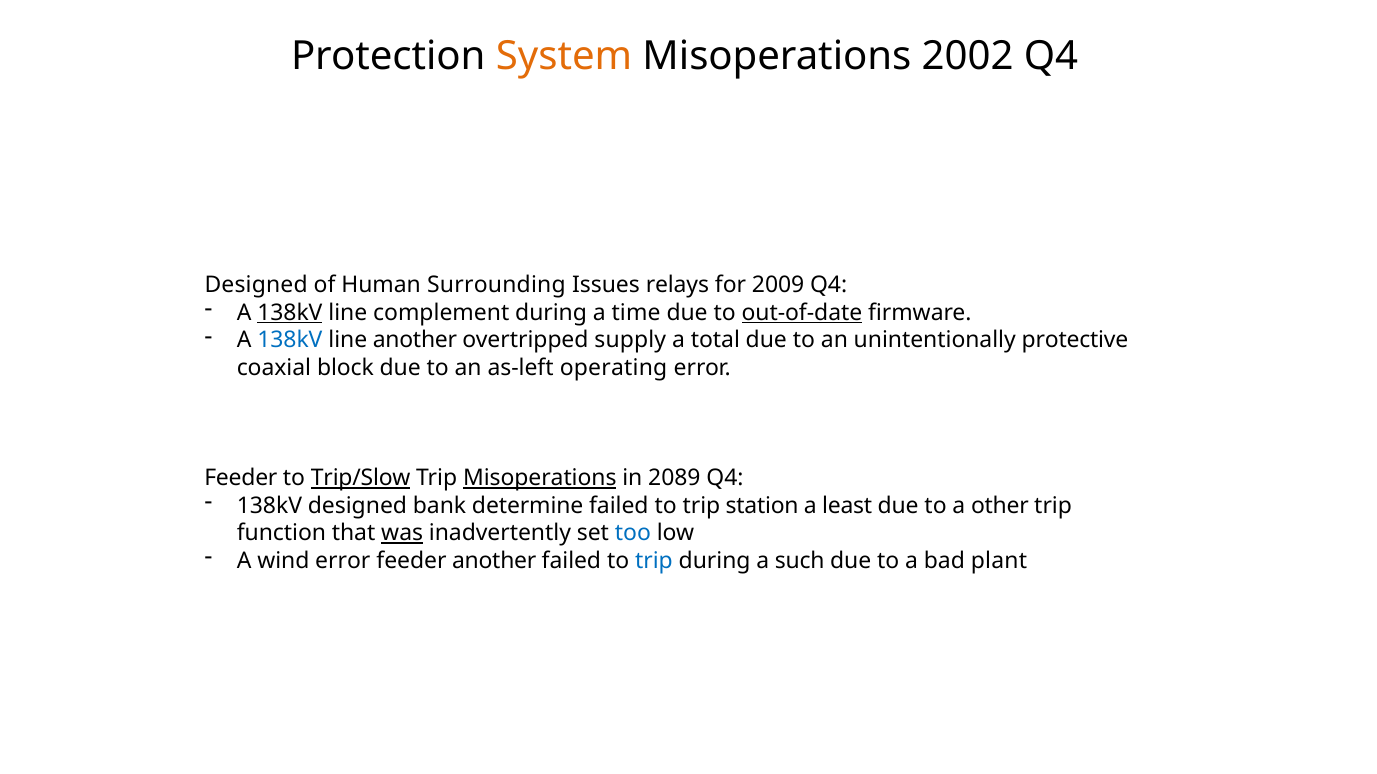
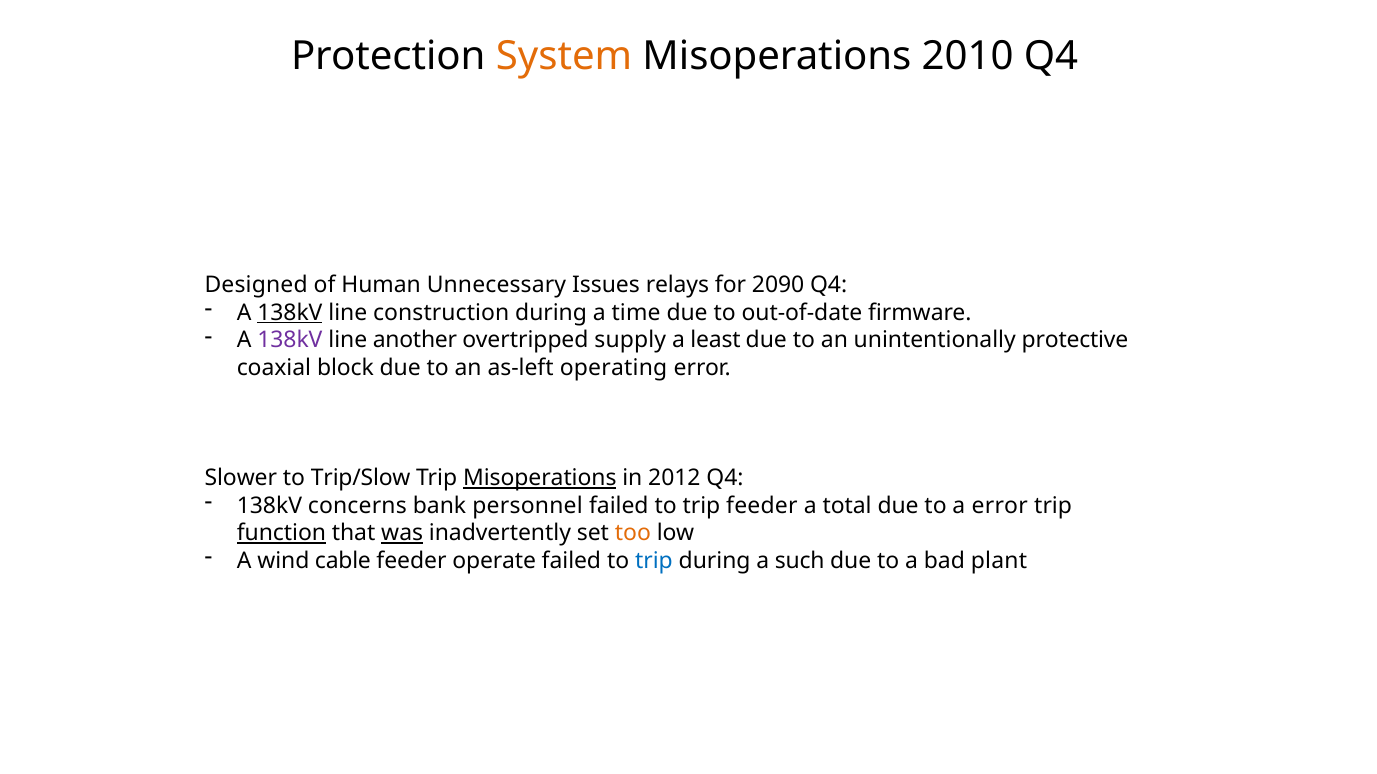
2002: 2002 -> 2010 (968, 56)
Surrounding: Surrounding -> Unnecessary (496, 286)
2009: 2009 -> 2090 (778, 286)
complement: complement -> construction (441, 313)
out-of-date underline: present -> none (802, 313)
138kV colour: blue -> purple (290, 341)
total: total -> least (716, 341)
Feeder: Feeder -> Slower (241, 478)
Trip/Slow underline: present -> none (361, 478)
2089: 2089 -> 2012 (674, 478)
138kV designed: designed -> concerns (357, 506)
determine: determine -> personnel (528, 506)
trip station: station -> feeder (762, 506)
least: least -> total (847, 506)
a other: other -> error (1000, 506)
function underline: none -> present (281, 533)
too colour: blue -> orange (633, 533)
wind error: error -> cable (343, 561)
feeder another: another -> operate (494, 561)
